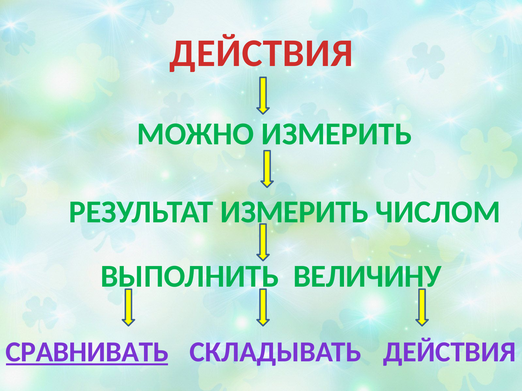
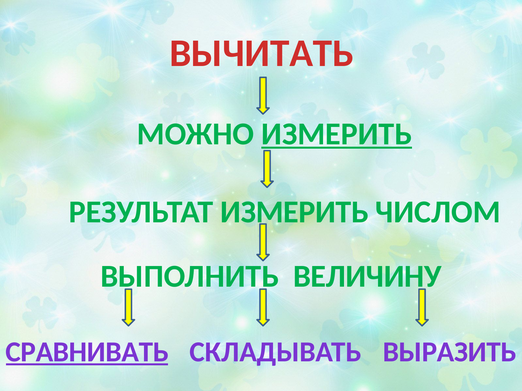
ДЕЙСТВИЯ: ДЕЙСТВИЯ -> ВЫЧИТАТЬ (262, 53)
ИЗМЕРИТЬ underline: none -> present (337, 134)
СКЛАДЫВАТЬ ДЕЙСТВИЯ: ДЕЙСТВИЯ -> ВЫРАЗИТЬ (450, 352)
